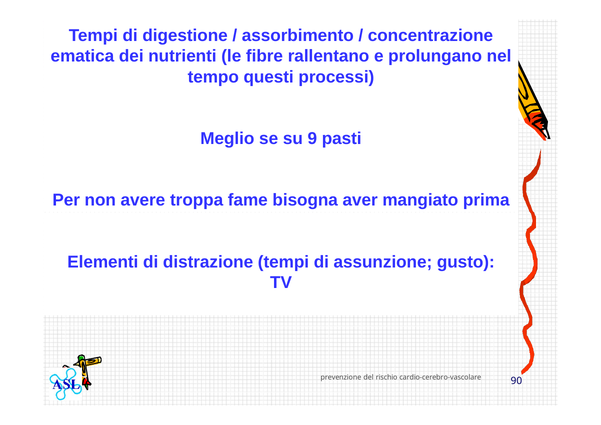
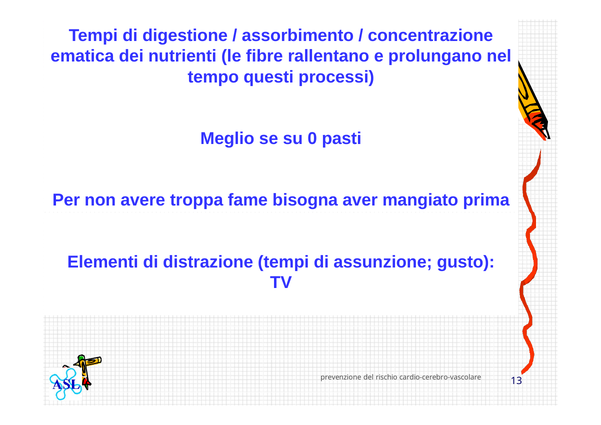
9: 9 -> 0 (312, 138)
90: 90 -> 13 (516, 381)
